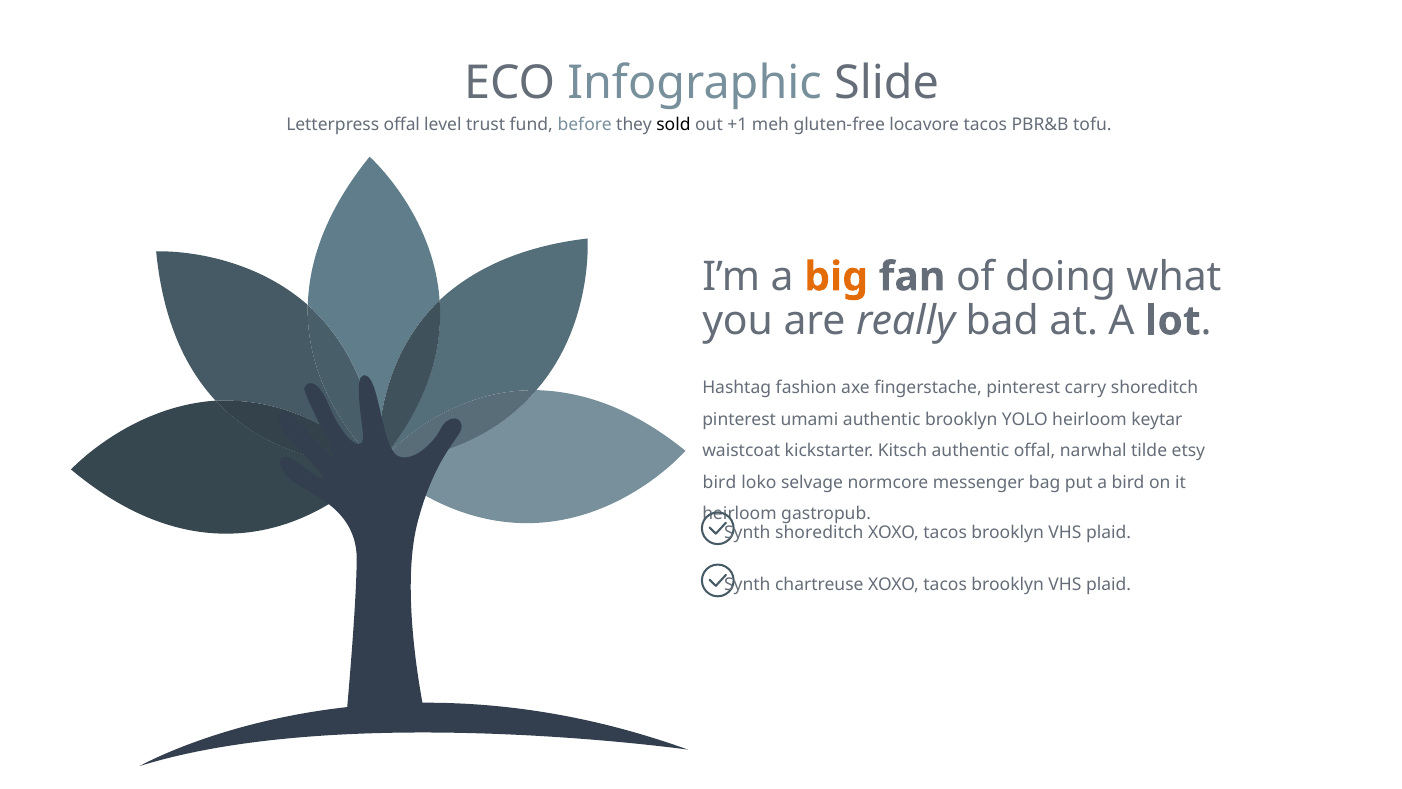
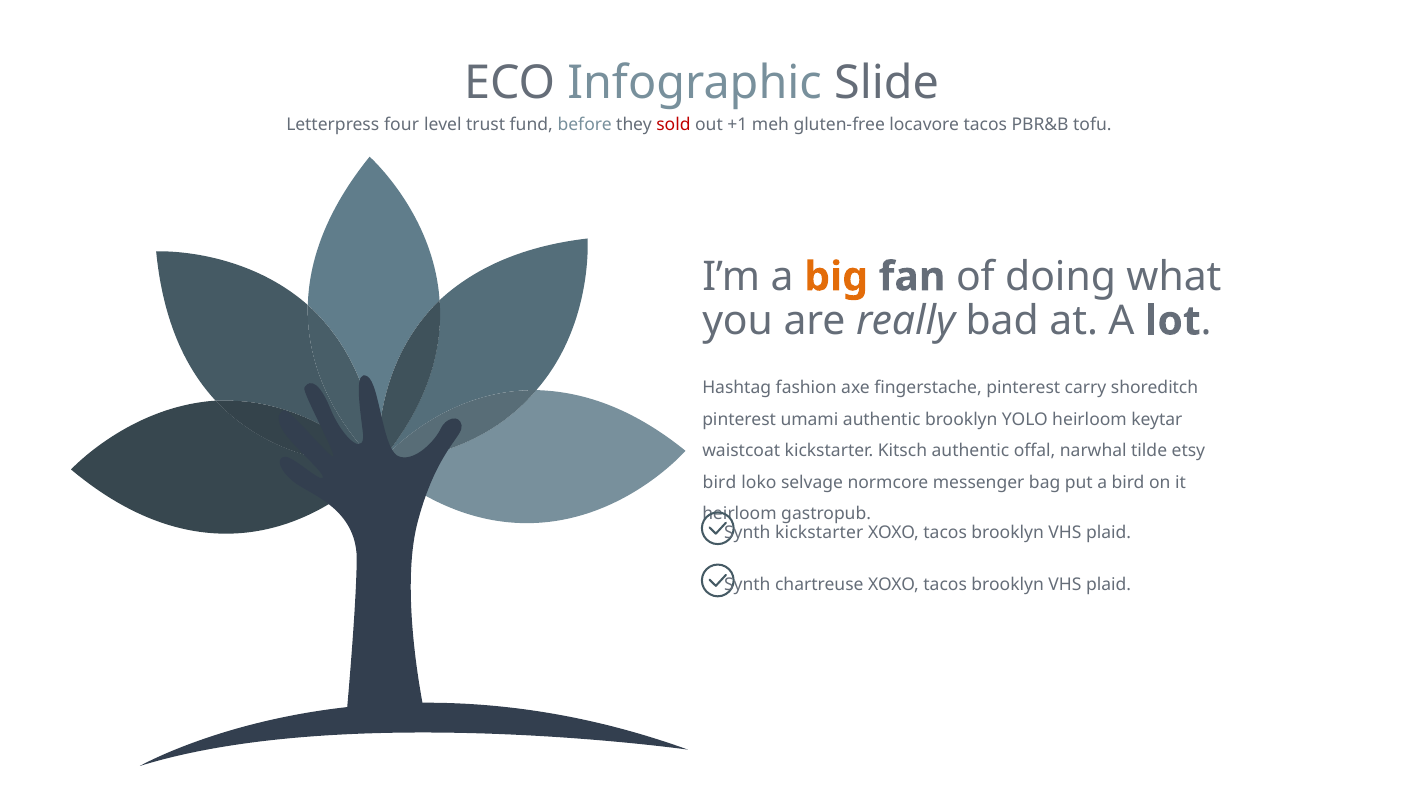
Letterpress offal: offal -> four (402, 125)
sold colour: black -> red (673, 125)
Synth shoreditch: shoreditch -> kickstarter (819, 532)
